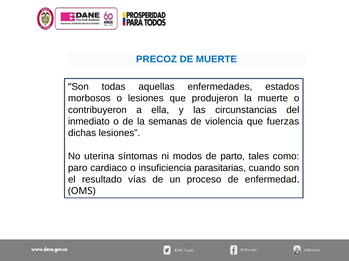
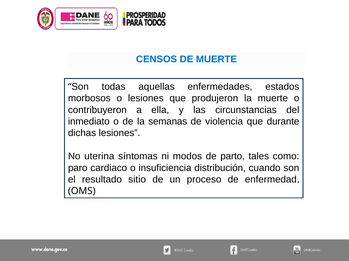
PRECOZ: PRECOZ -> CENSOS (157, 59)
fuerzas: fuerzas -> durante (283, 122)
parasitarias: parasitarias -> distribución (220, 168)
vías: vías -> sitio (137, 180)
